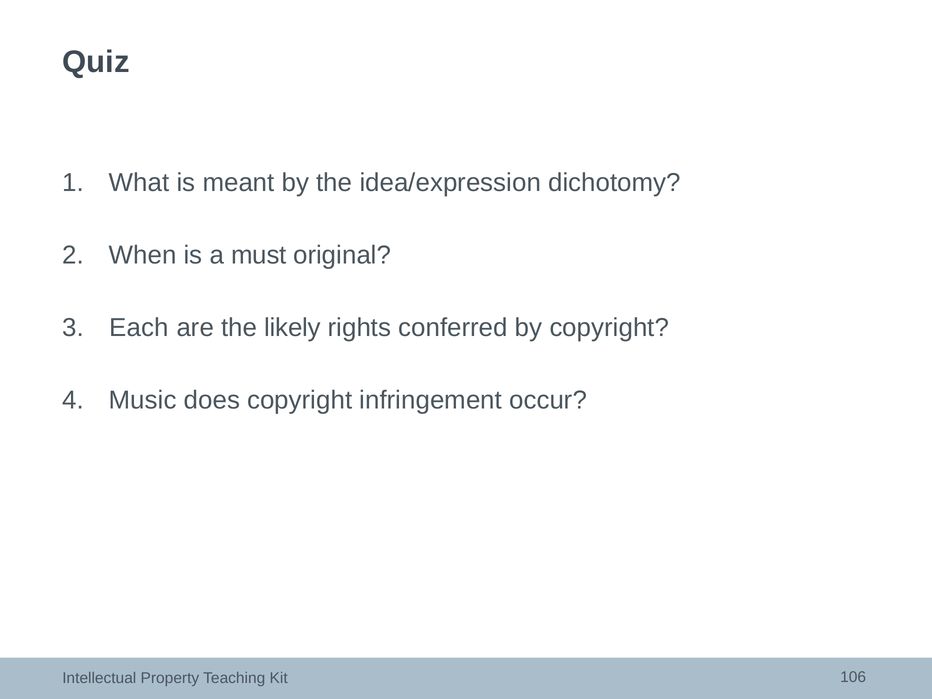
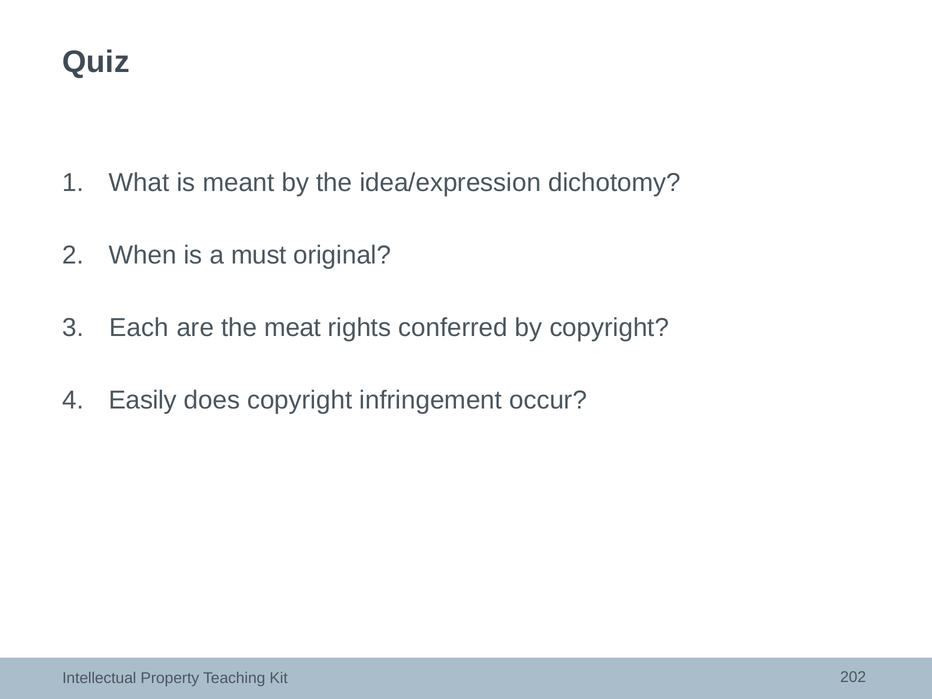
likely: likely -> meat (293, 328)
Music: Music -> Easily (143, 400)
106: 106 -> 202 (853, 677)
